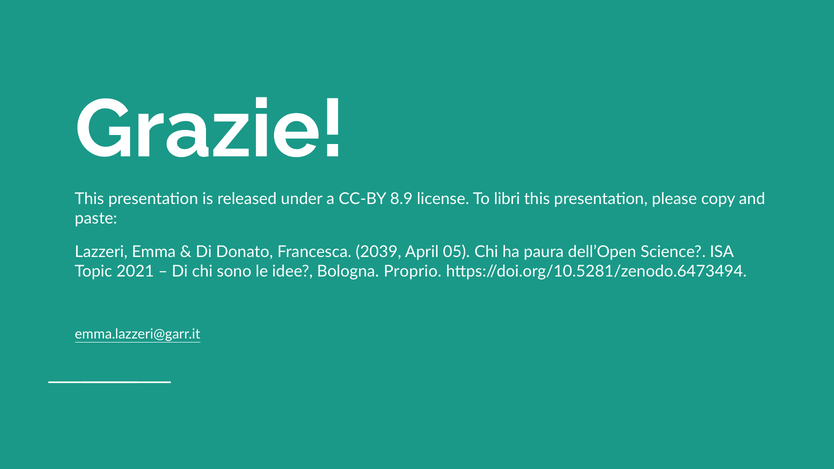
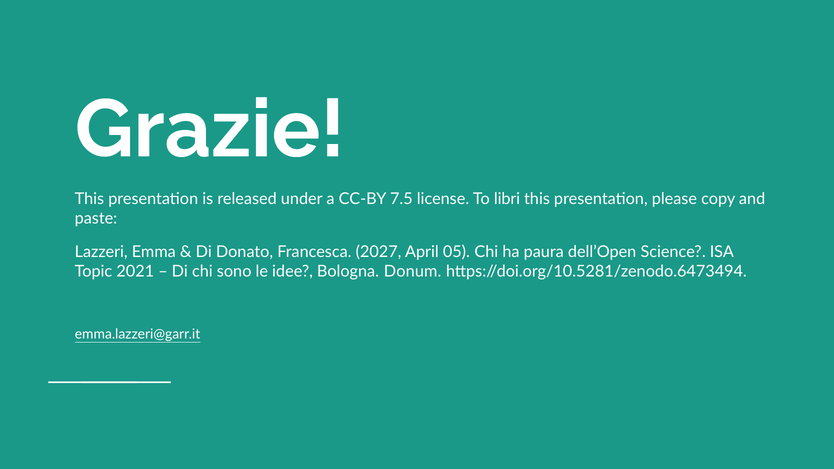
8.9: 8.9 -> 7.5 (401, 199)
2039: 2039 -> 2027 (379, 252)
Proprio: Proprio -> Donum (413, 271)
